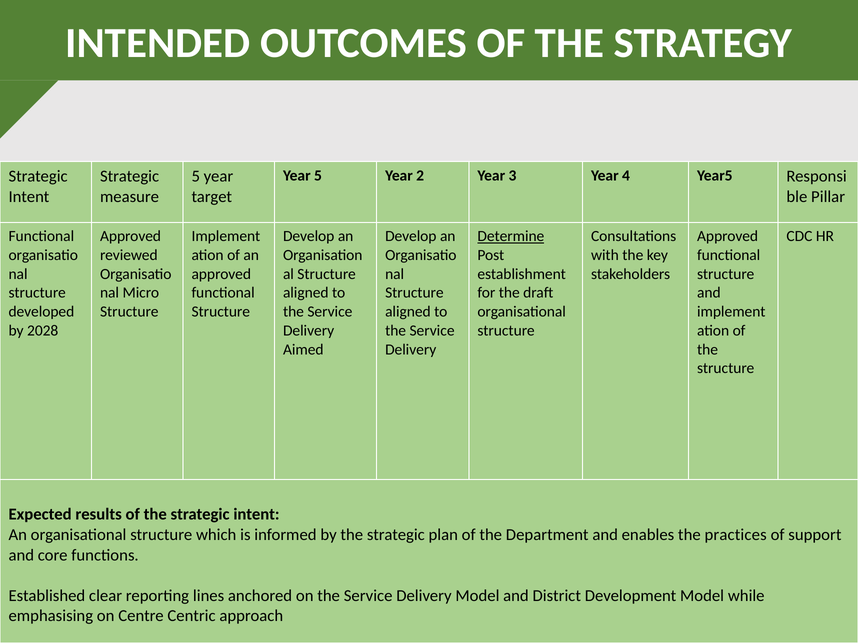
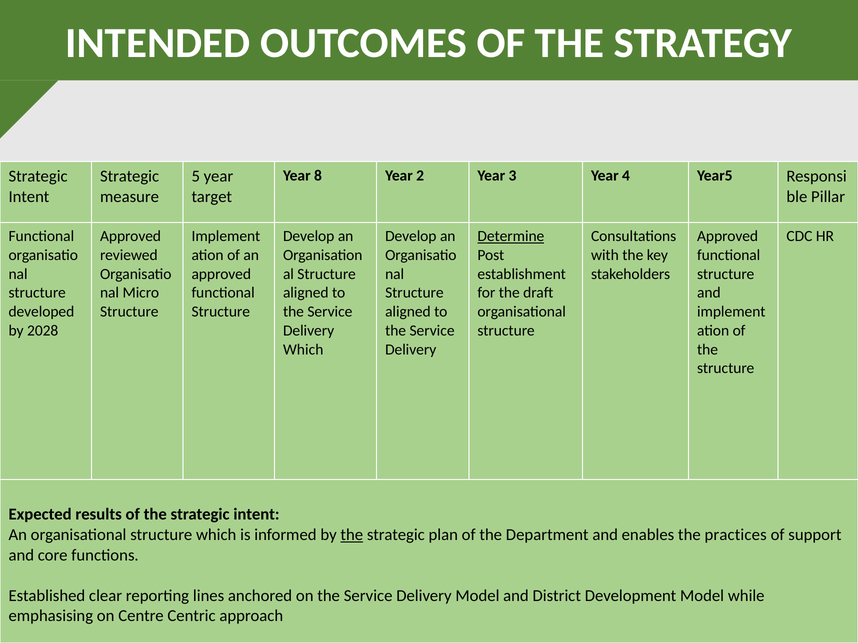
Year 5: 5 -> 8 (318, 176)
Aimed: Aimed -> Which (303, 350)
the underline: none -> present (352, 535)
